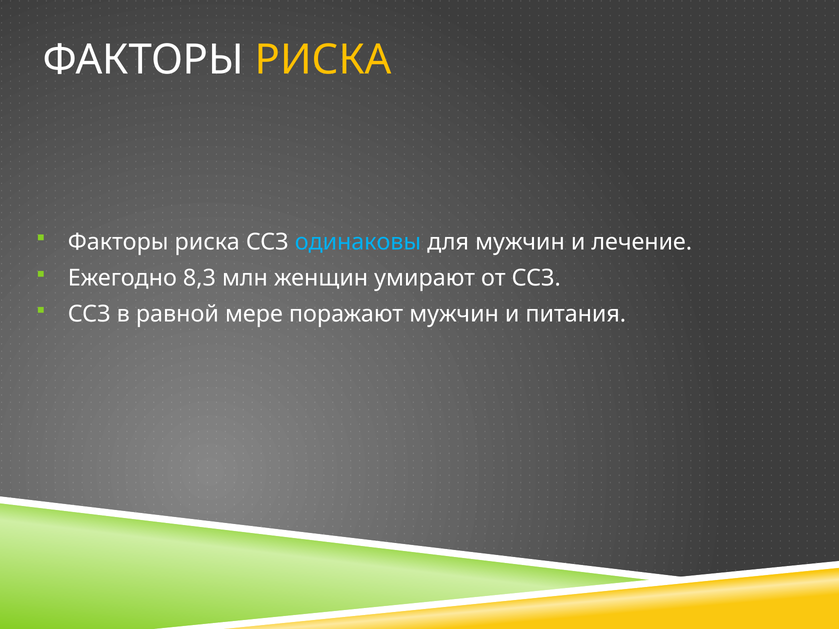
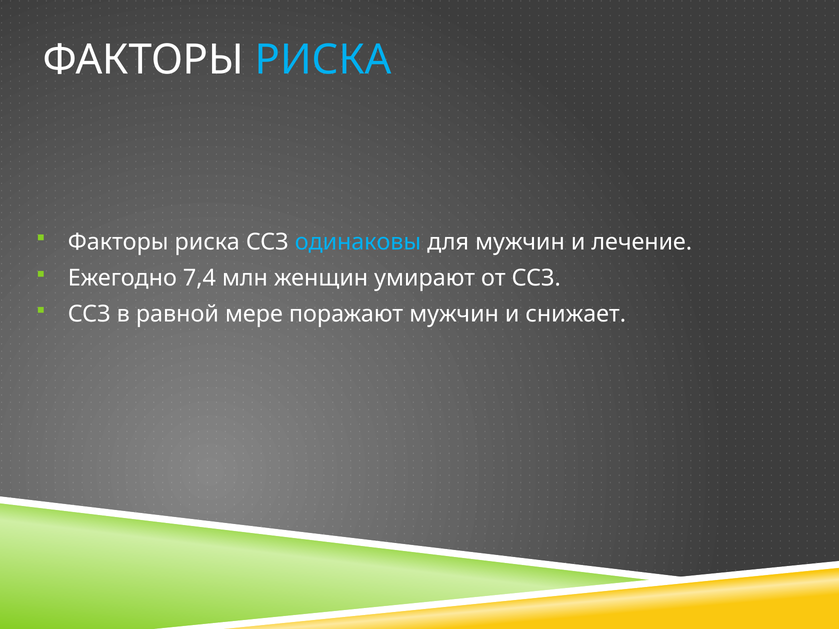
РИСКА colour: yellow -> light blue (323, 60)
8,3: 8,3 -> 7,4 (199, 278)
питания: питания -> снижает (576, 314)
